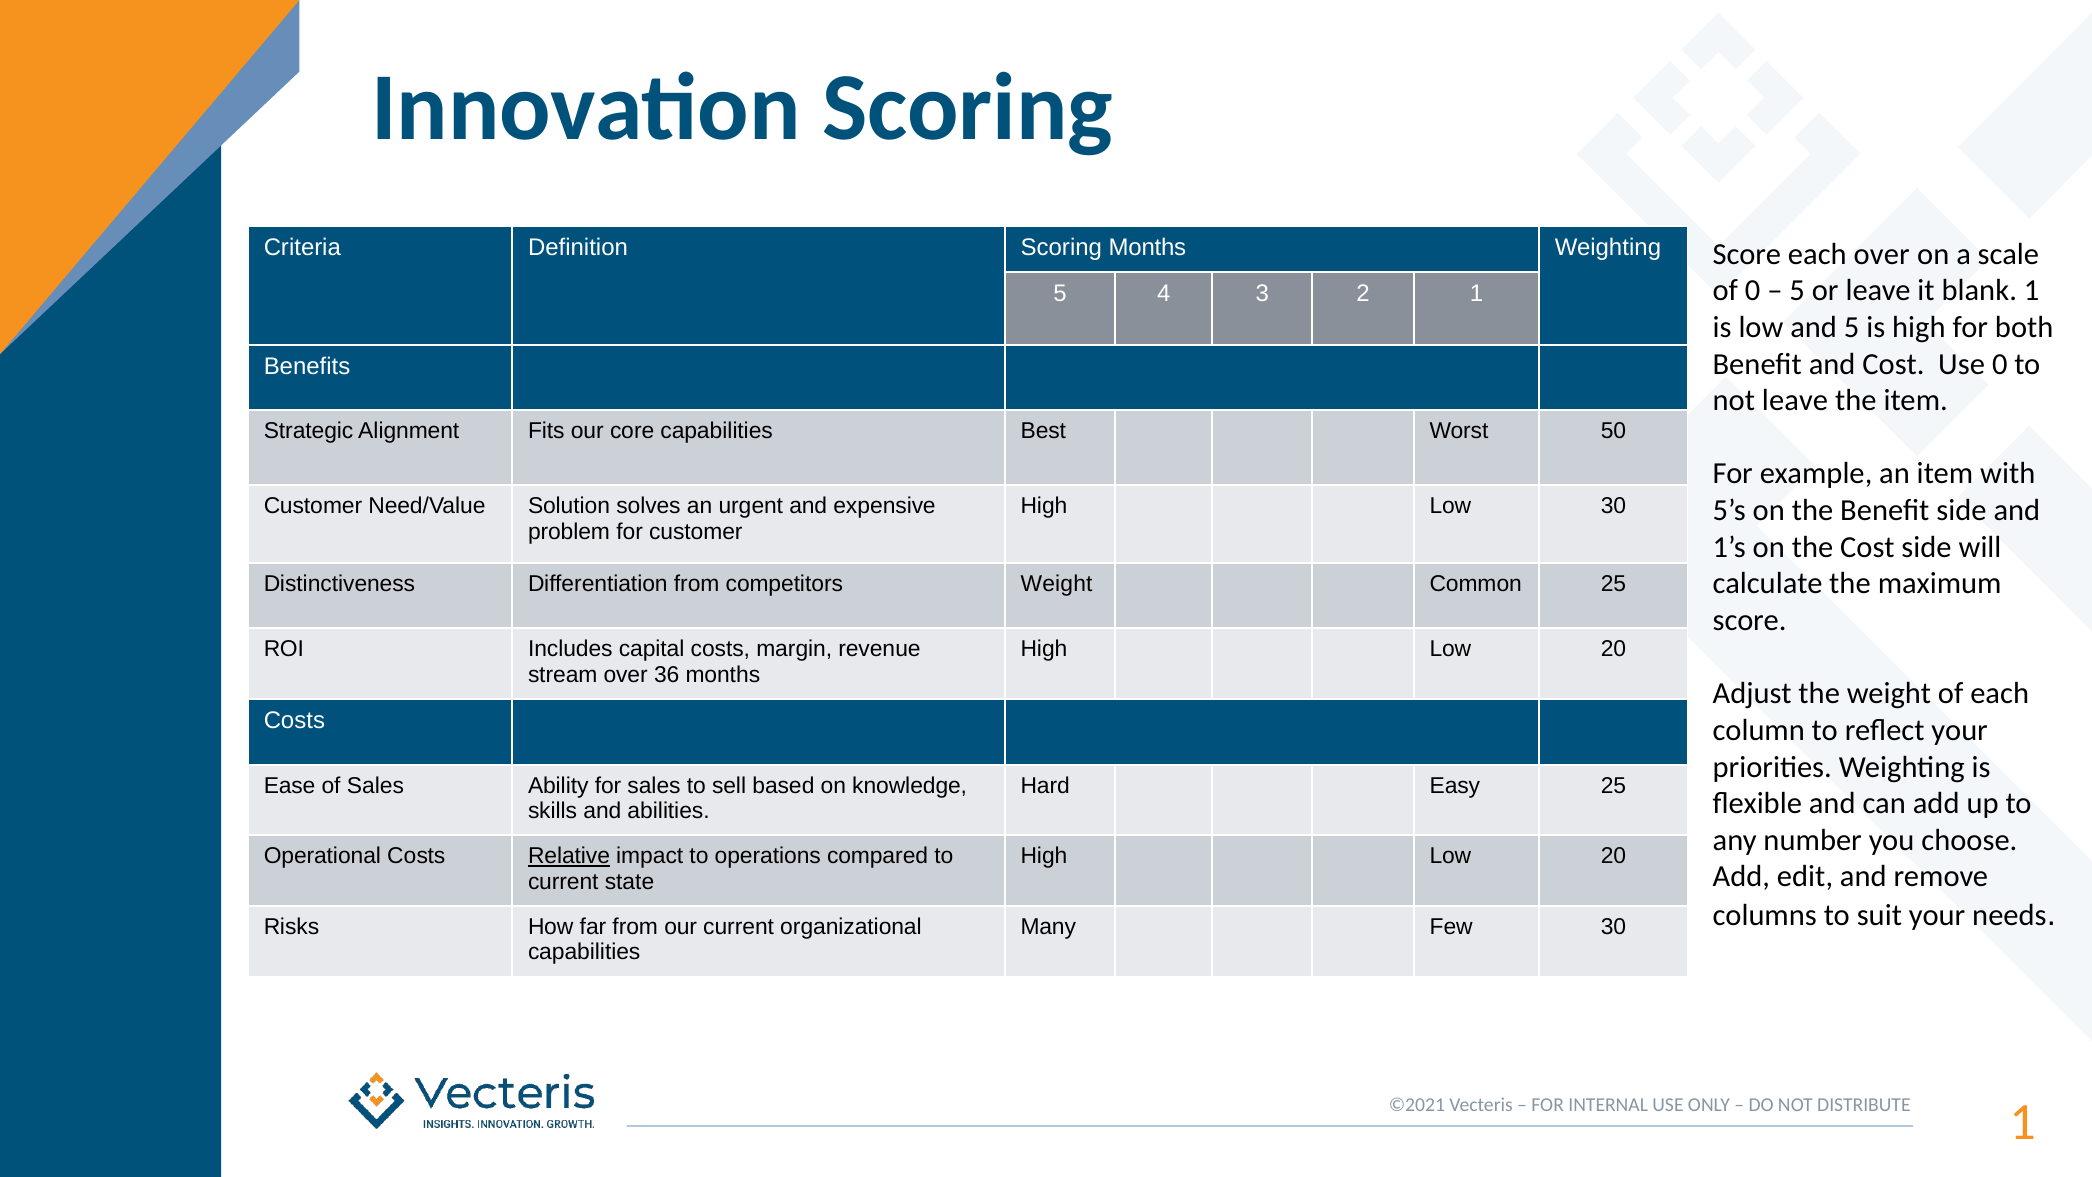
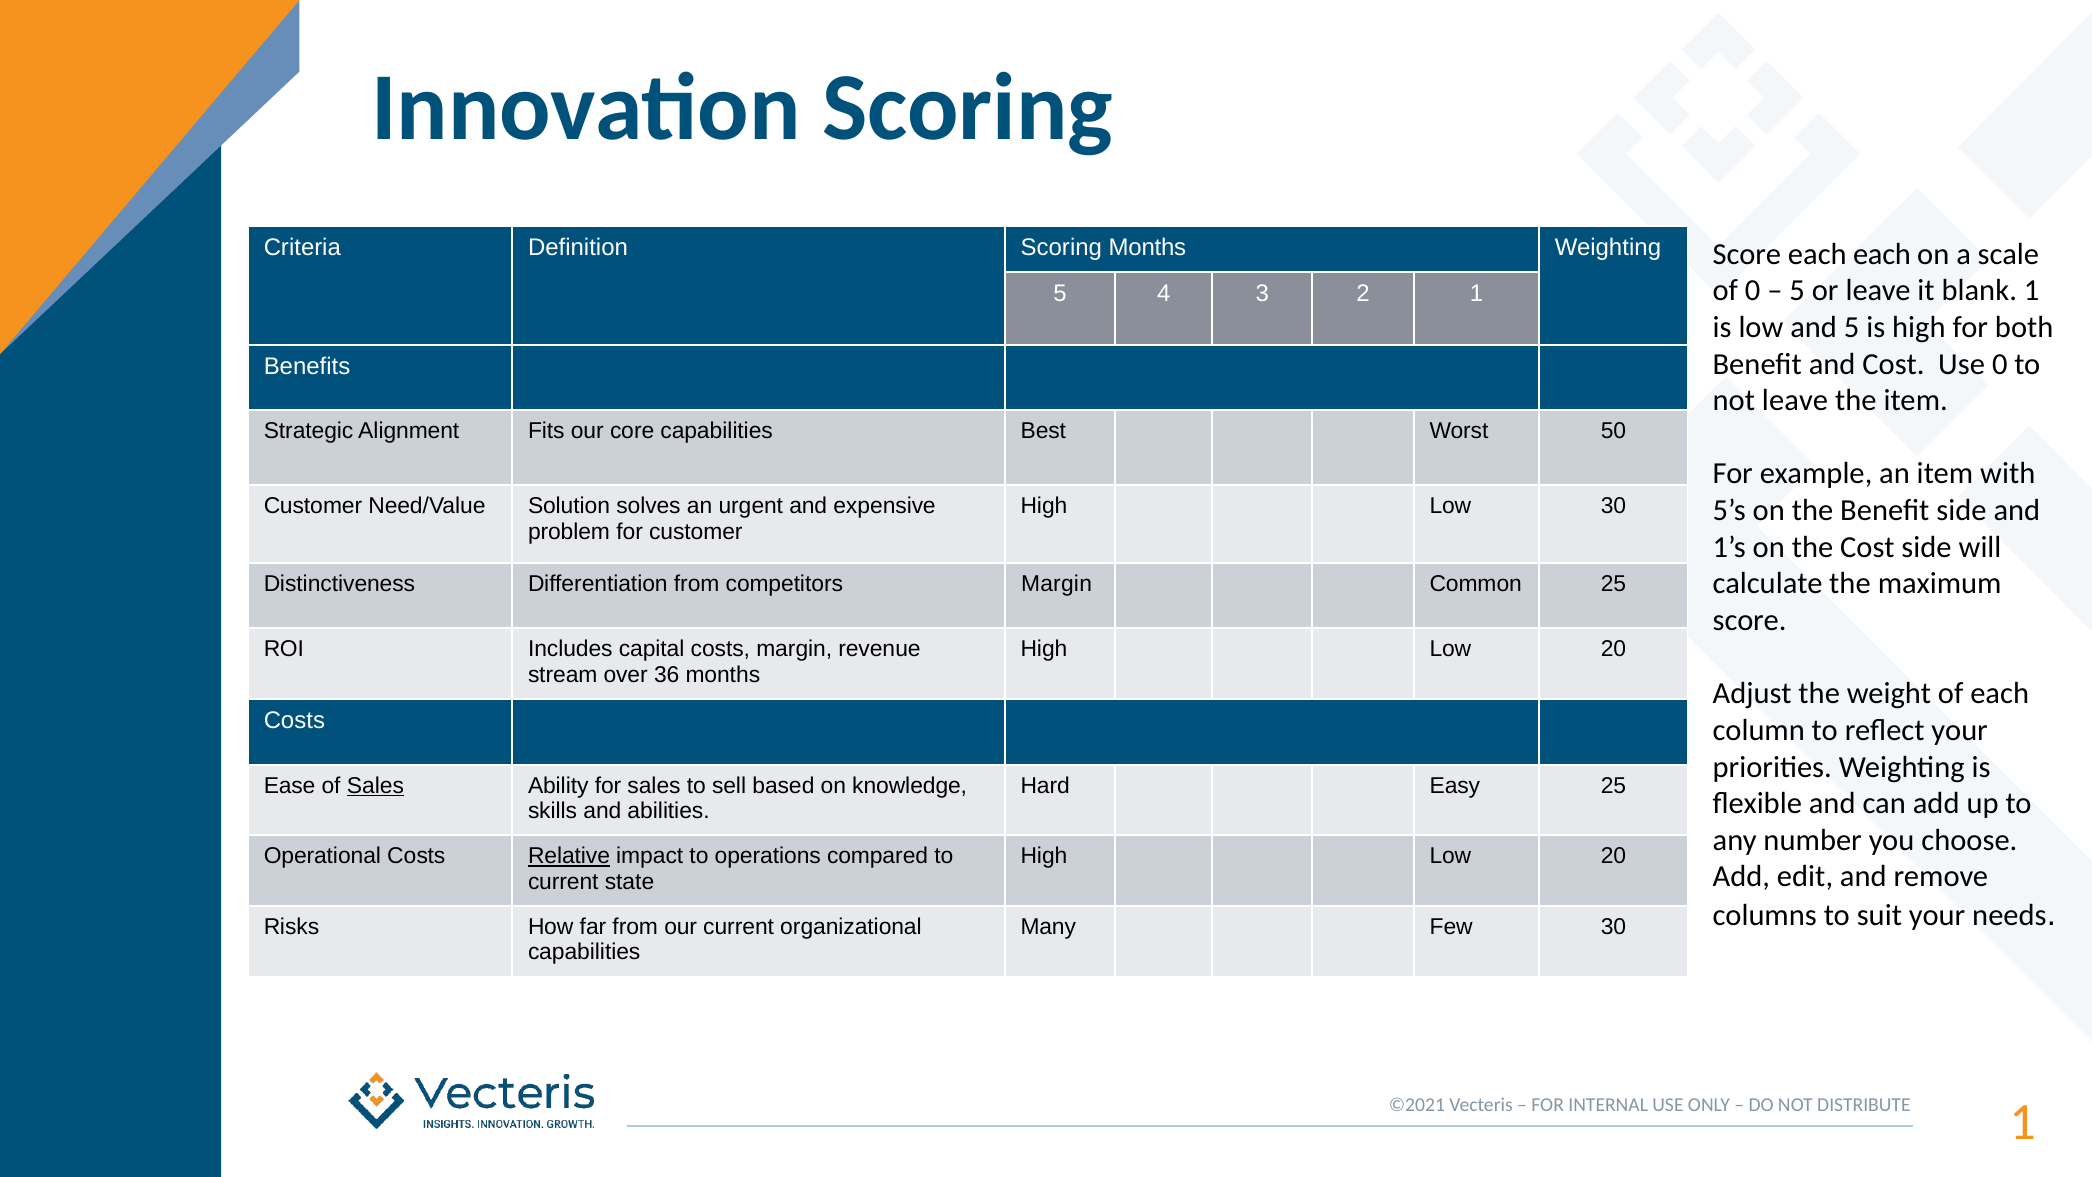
each over: over -> each (1882, 254)
competitors Weight: Weight -> Margin (1057, 584)
Sales underline: none -> present (375, 785)
